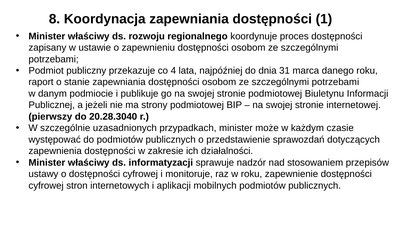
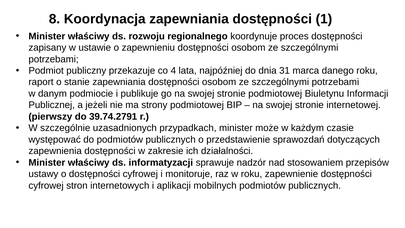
20.28.3040: 20.28.3040 -> 39.74.2791 (113, 117)
